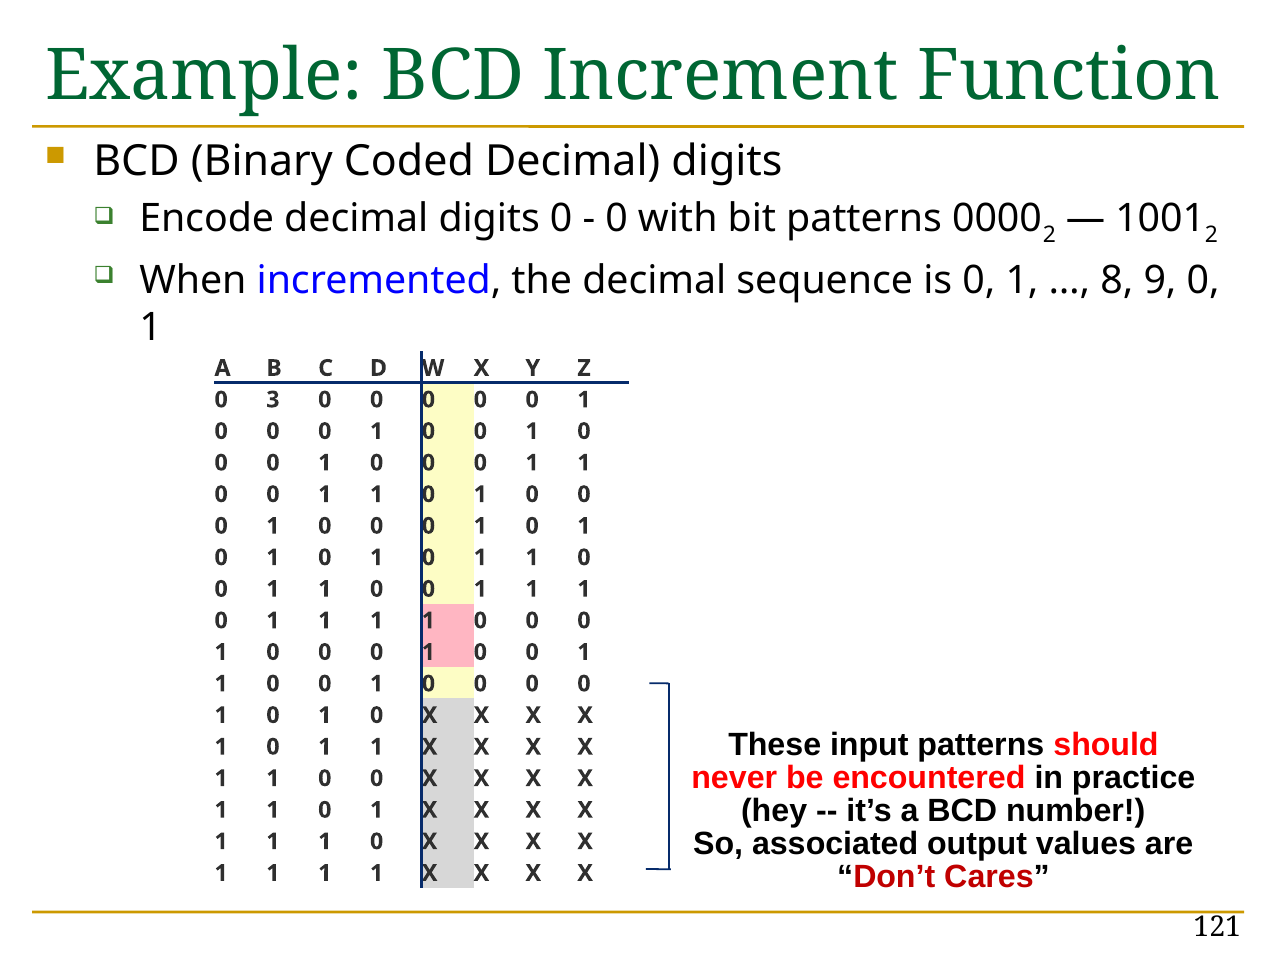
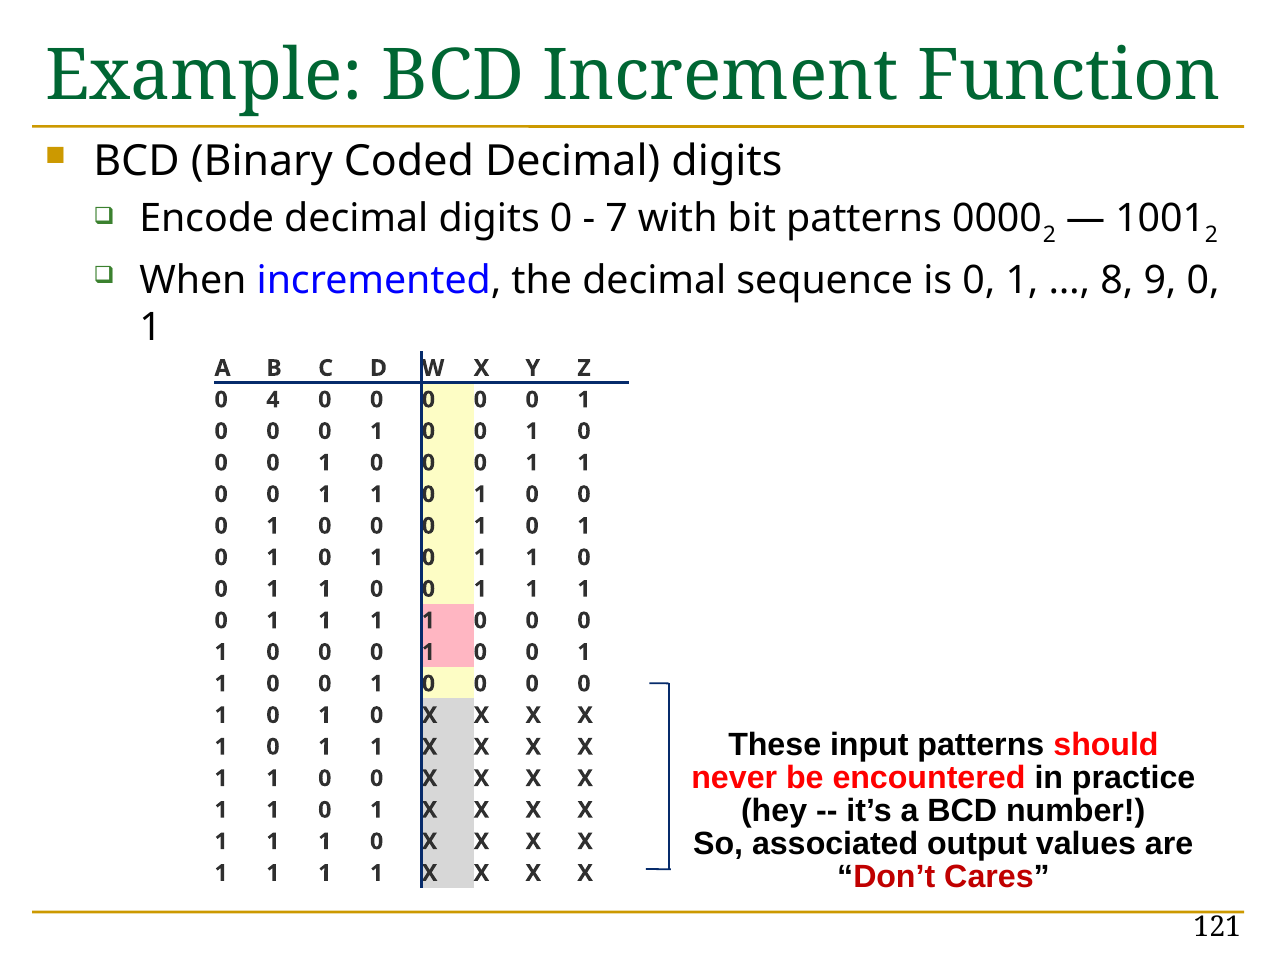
0: 0 -> 7 (617, 219)
3: 3 -> 4 (273, 400)
